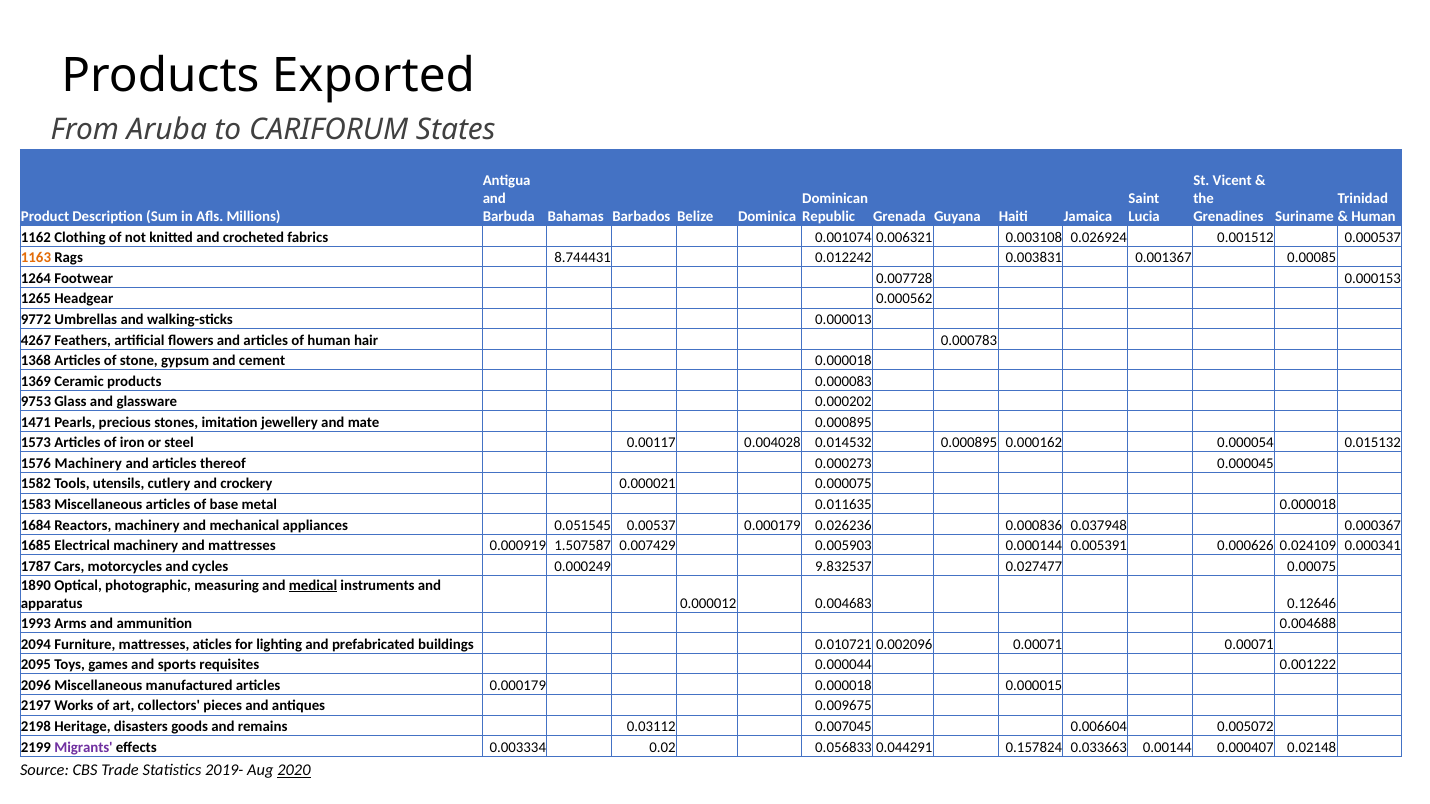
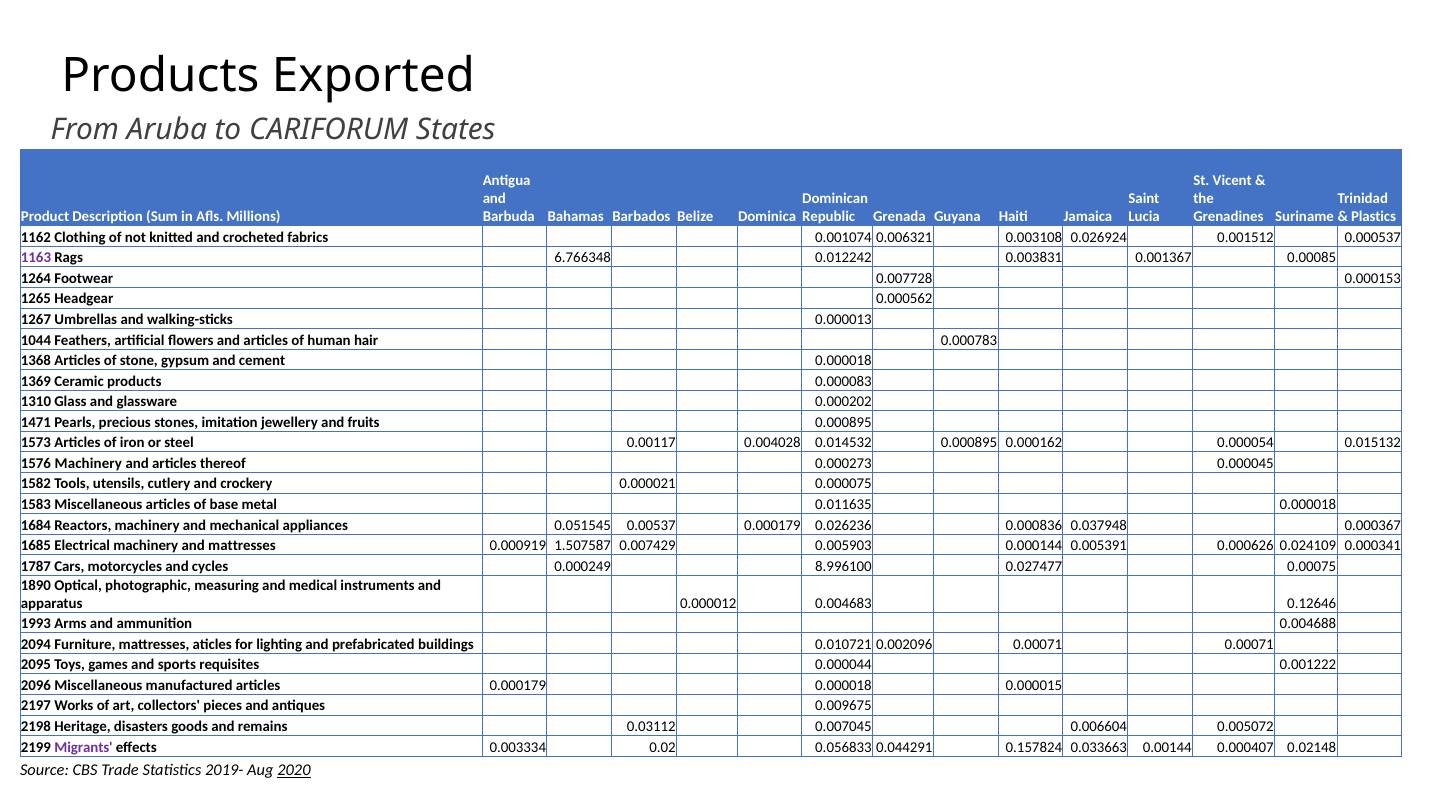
Human: Human -> Plastics (1374, 217)
1163 colour: orange -> purple (36, 258)
8.744431: 8.744431 -> 6.766348 (583, 258)
9772: 9772 -> 1267 (36, 320)
4267: 4267 -> 1044 (36, 340)
9753: 9753 -> 1310 (36, 402)
mate: mate -> fruits (364, 423)
9.832537: 9.832537 -> 8.996100 (843, 566)
medical underline: present -> none (313, 585)
